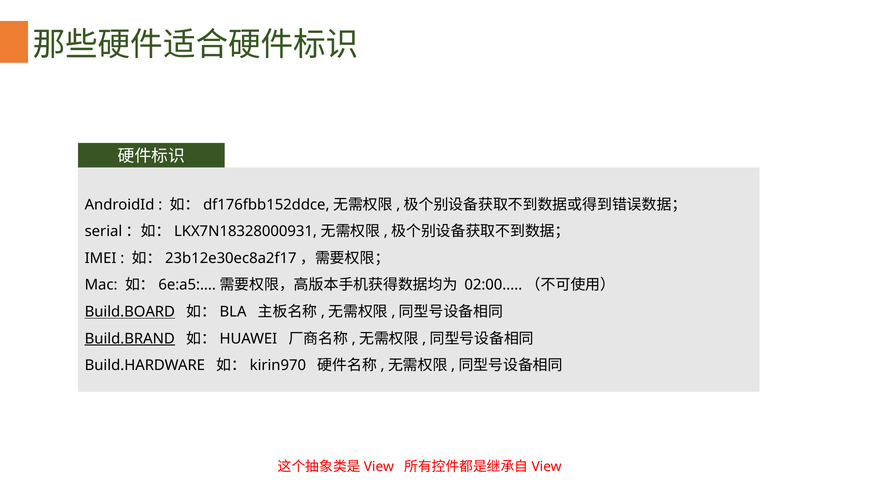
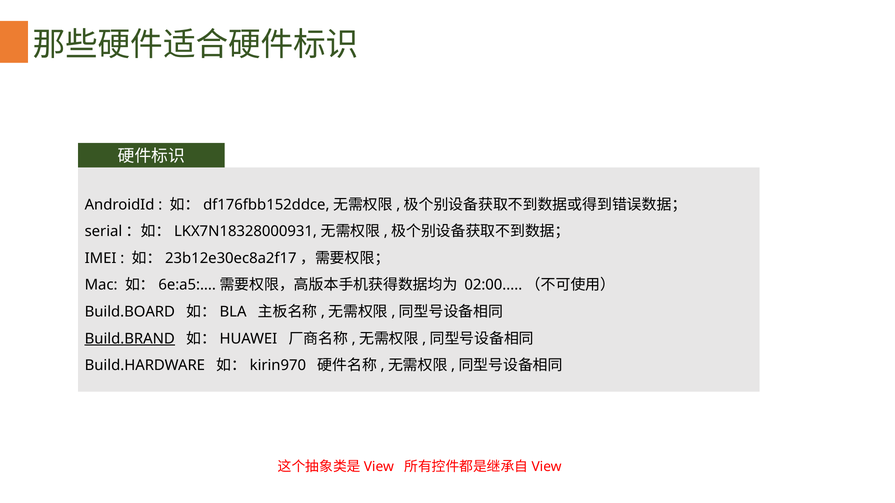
Build.BOARD underline: present -> none (130, 312)
